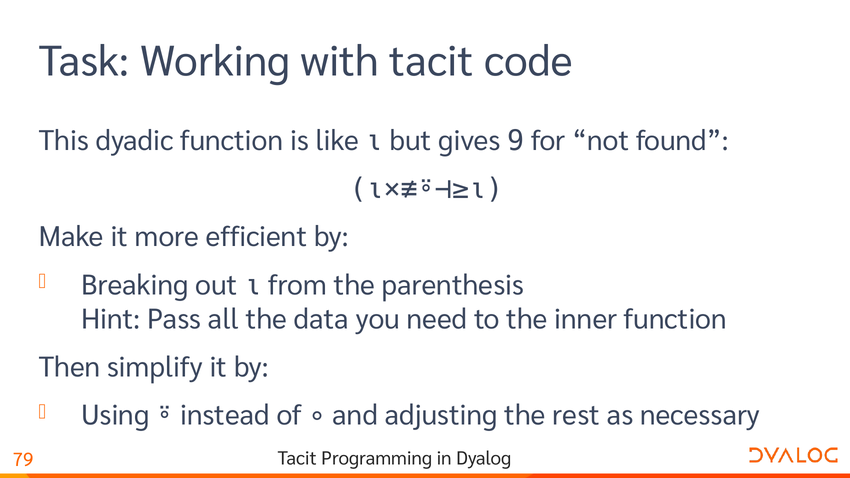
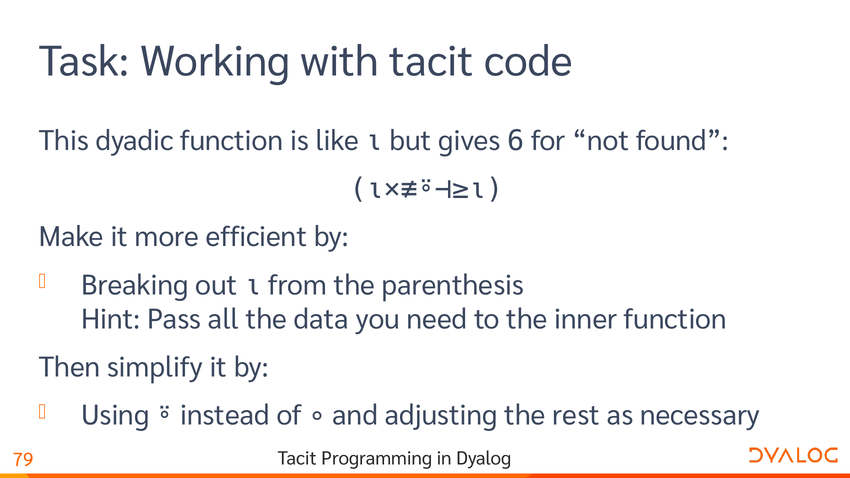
9: 9 -> 6 (516, 141)
